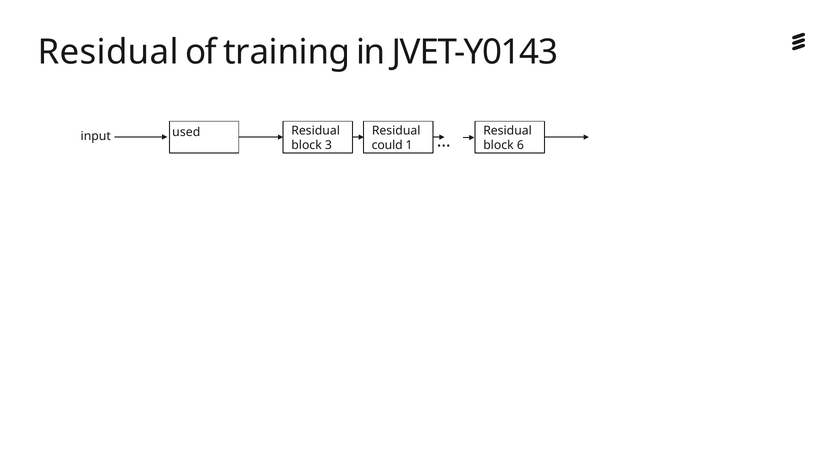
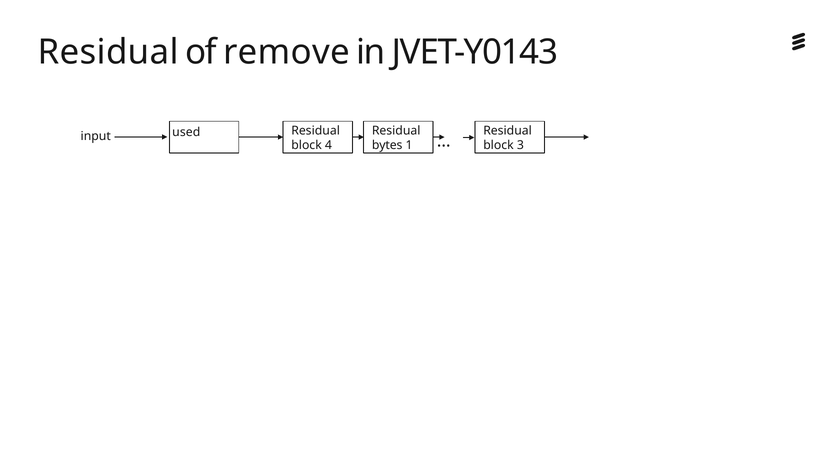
training: training -> remove (286, 52)
3: 3 -> 4 (328, 145)
could: could -> bytes (387, 145)
6: 6 -> 3 (520, 145)
